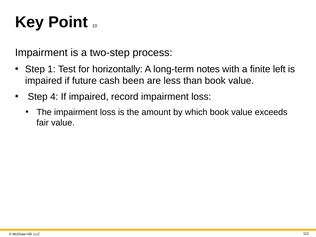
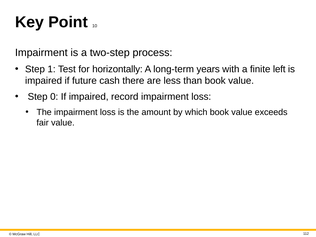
notes: notes -> years (208, 69)
been: been -> there (133, 81)
4: 4 -> 0 (54, 97)
